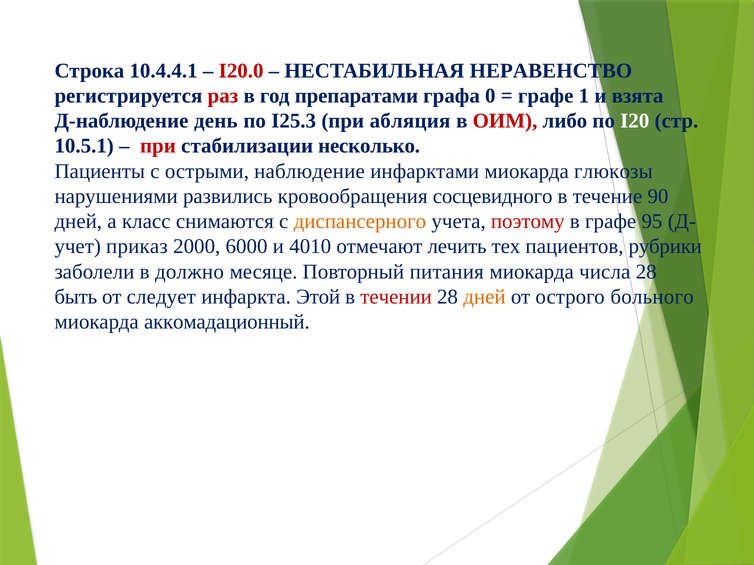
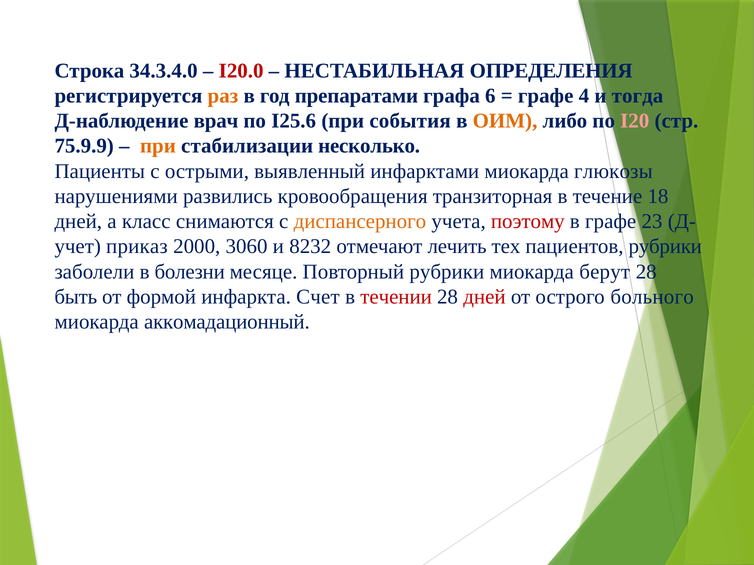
10.4.4.1: 10.4.4.1 -> 34.3.4.0 (164, 71)
НЕРАВЕНСТВО: НЕРАВЕНСТВО -> ОПРЕДЕЛЕНИЯ (551, 71)
раз colour: red -> orange (223, 96)
0: 0 -> 6 (490, 96)
1: 1 -> 4 (584, 96)
взята: взята -> тогда (637, 96)
день: день -> врач (216, 121)
I25.3: I25.3 -> I25.6 (294, 121)
абляция: абляция -> события (410, 121)
ОИМ colour: red -> orange (505, 121)
I20 colour: white -> pink (635, 121)
10.5.1: 10.5.1 -> 75.9.9 (84, 146)
при colour: red -> orange (158, 146)
наблюдение: наблюдение -> выявленный (310, 171)
сосцевидного: сосцевидного -> транзиторная (493, 196)
90: 90 -> 18 (658, 196)
95: 95 -> 23 (652, 222)
6000: 6000 -> 3060 (247, 247)
4010: 4010 -> 8232 (310, 247)
должно: должно -> болезни (190, 272)
Повторный питания: питания -> рубрики (447, 272)
числа: числа -> берут (605, 272)
следует: следует -> формой (161, 297)
Этой: Этой -> Счет (318, 297)
дней colour: orange -> red (484, 297)
